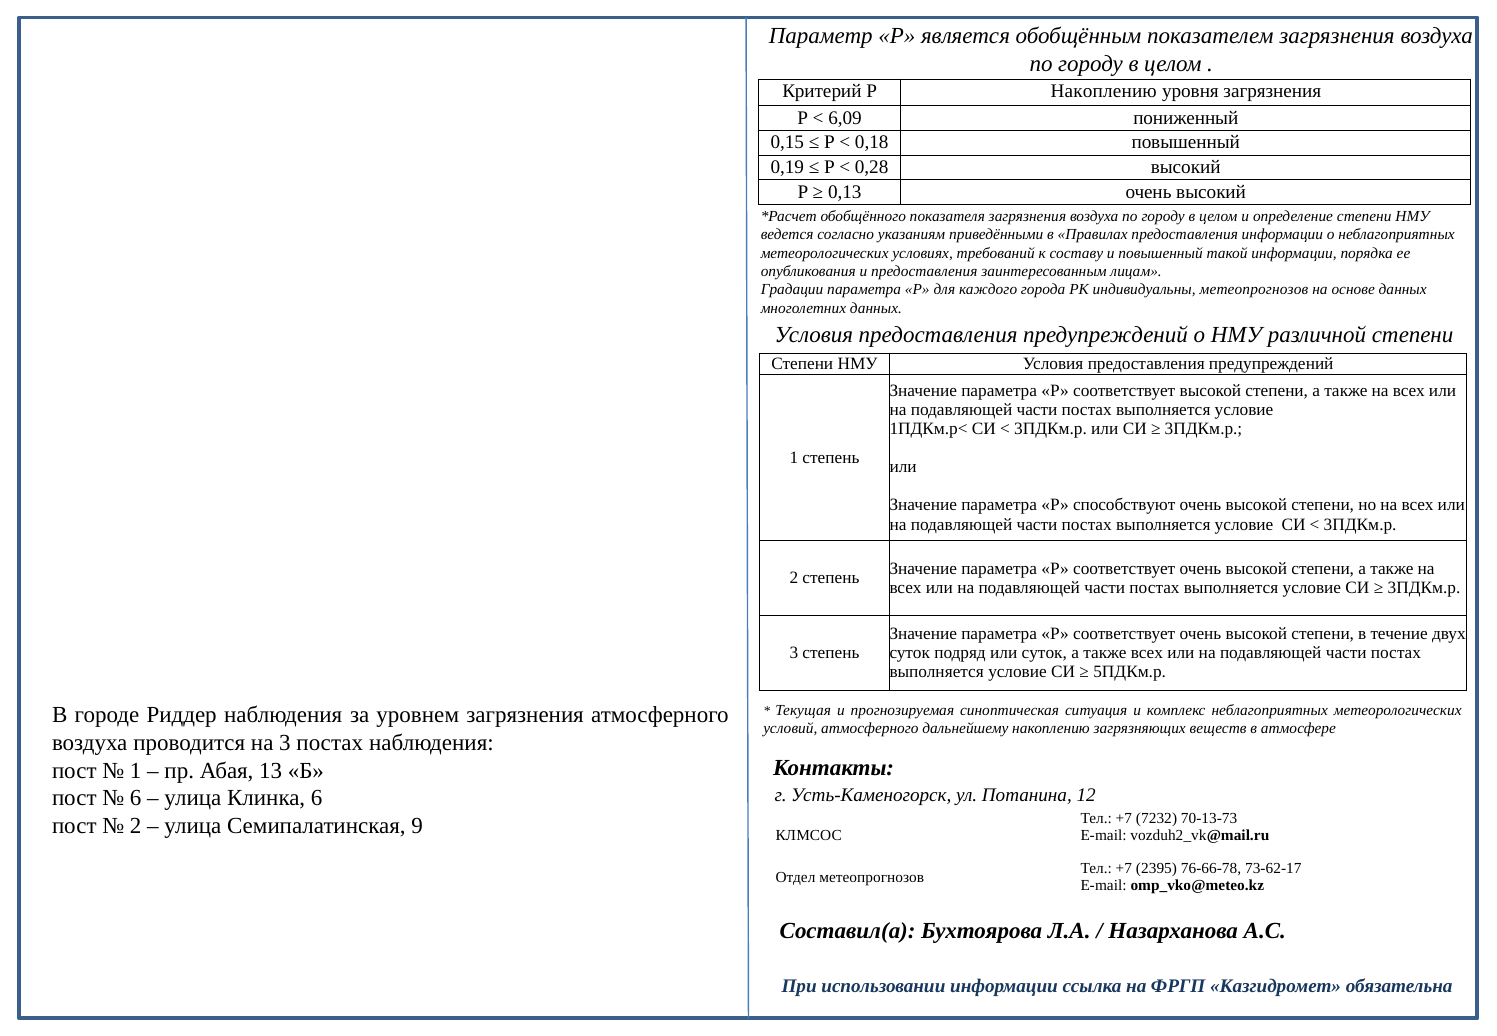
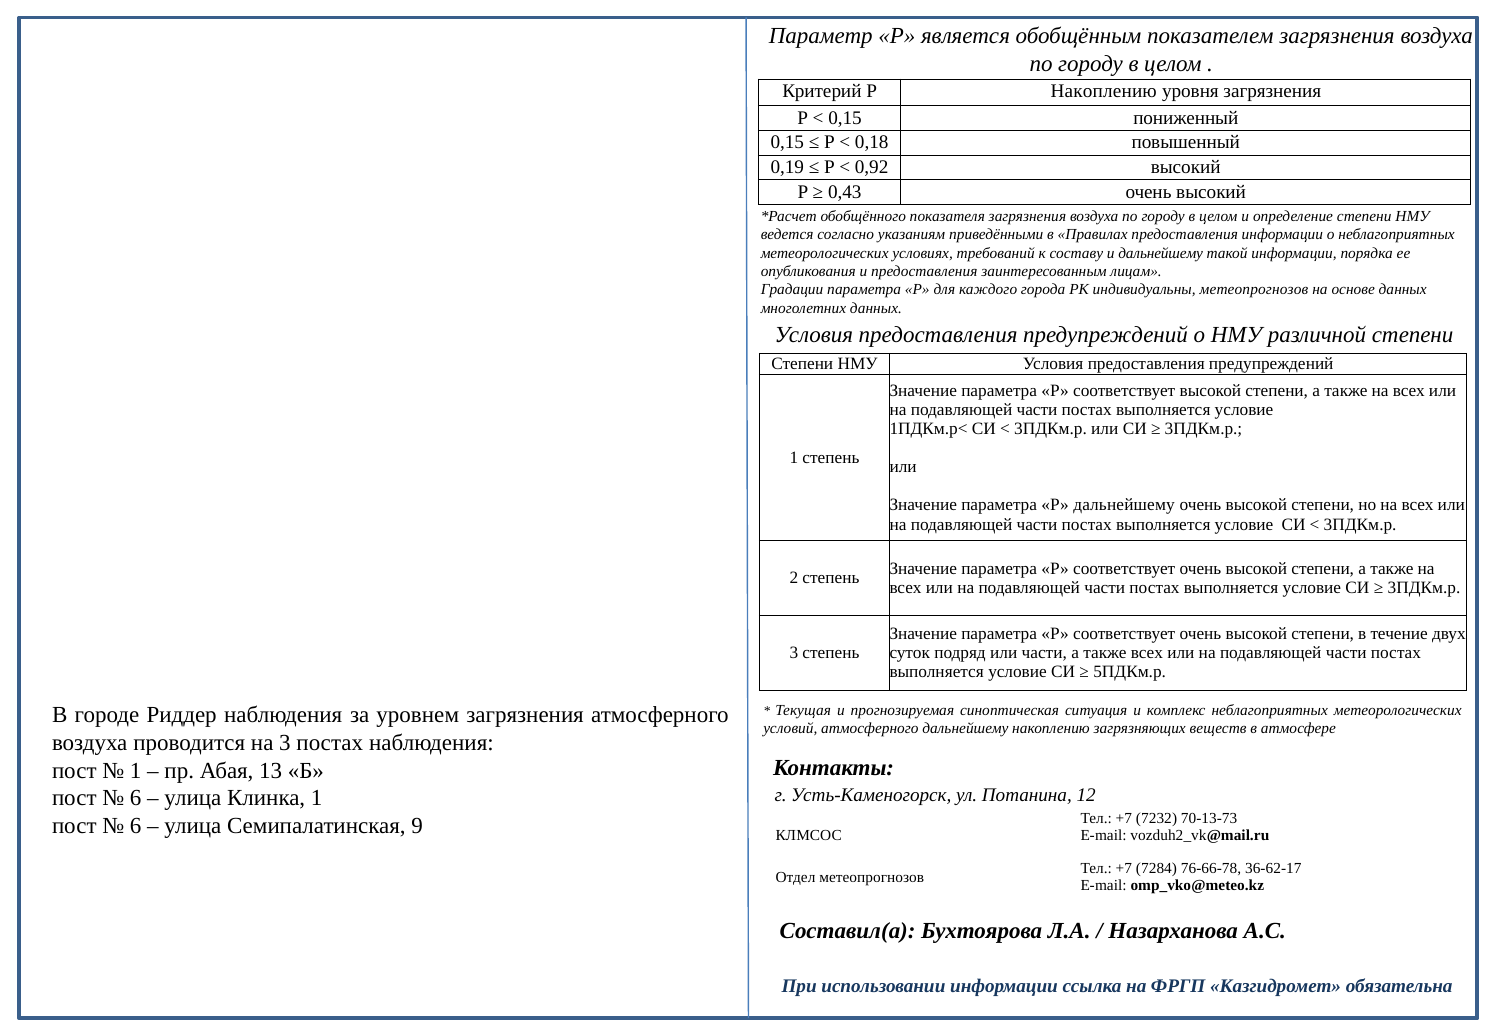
6,09: 6,09 -> 0,15 (845, 118)
0,28: 0,28 -> 0,92 (872, 167)
0,13: 0,13 -> 0,43 (845, 192)
и повышенный: повышенный -> дальнейшему (1161, 253)
Р способствуют: способствуют -> дальнейшему (1124, 505)
или суток: суток -> части (1044, 653)
Клинка 6: 6 -> 1 (317, 798)
2: 2 -> 6 (136, 826)
2395: 2395 -> 7284 (1156, 869)
73-62-17: 73-62-17 -> 36-62-17 (1273, 869)
